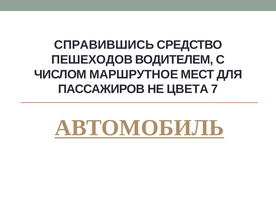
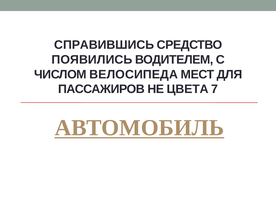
ПЕШЕХОДОВ: ПЕШЕХОДОВ -> ПОЯВИЛИСЬ (92, 60)
МАРШРУТНОЕ: МАРШРУТНОЕ -> ВЕЛОСИПЕДА (134, 74)
